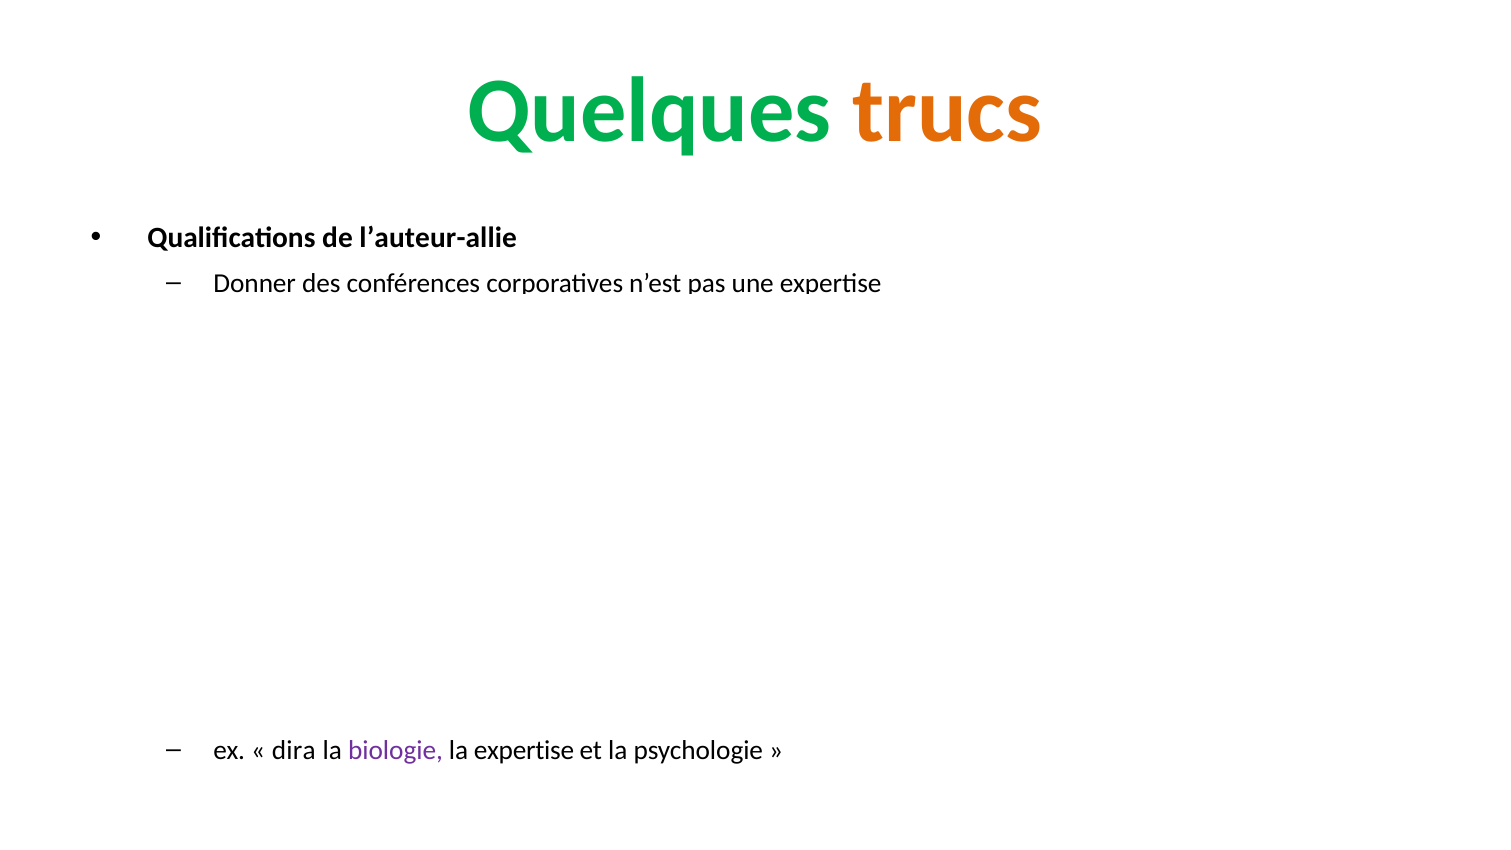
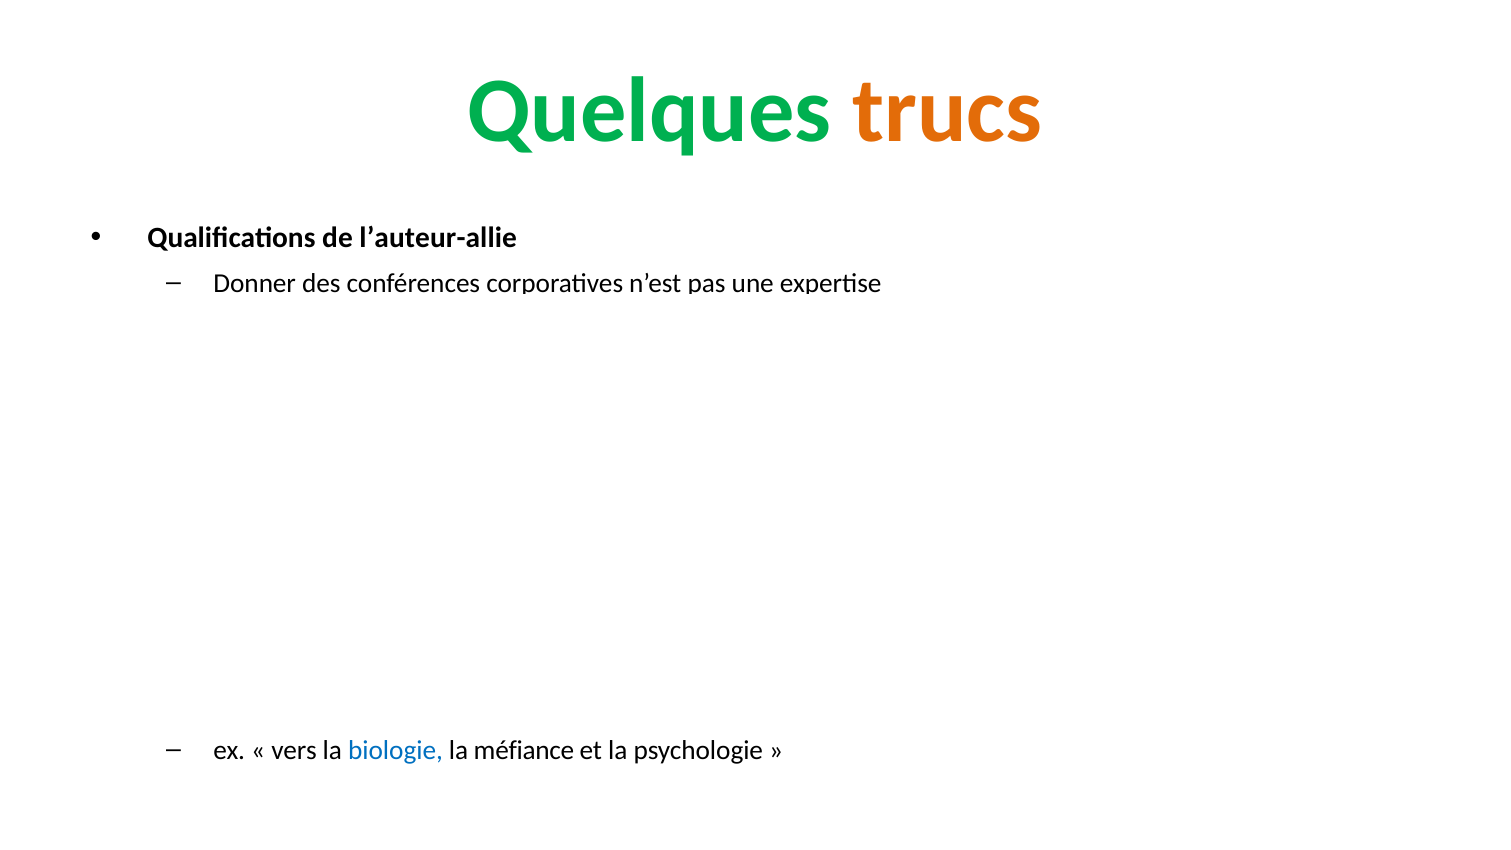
dira: dira -> vers (294, 750)
biologie colour: purple -> blue (395, 750)
expertise: expertise -> méfiance (524, 750)
